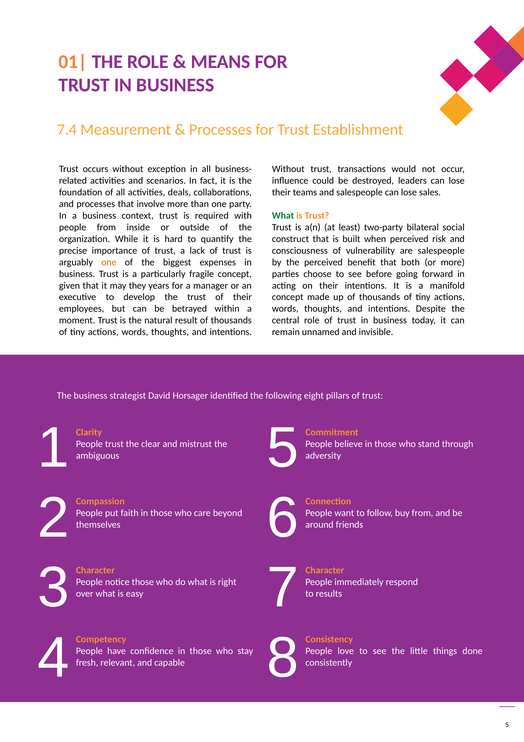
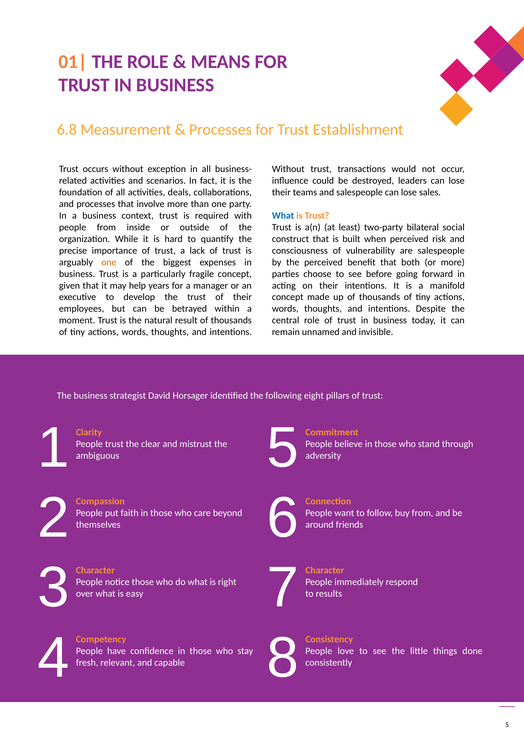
7.4: 7.4 -> 6.8 (67, 129)
What colour: green -> blue (283, 215)
they: they -> help (137, 285)
